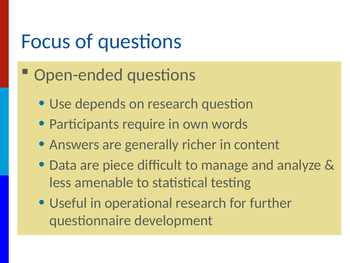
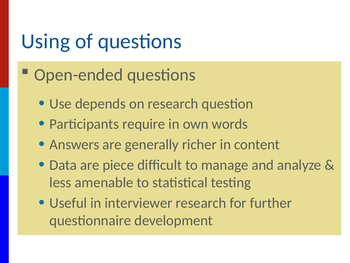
Focus: Focus -> Using (46, 41)
operational: operational -> interviewer (139, 203)
